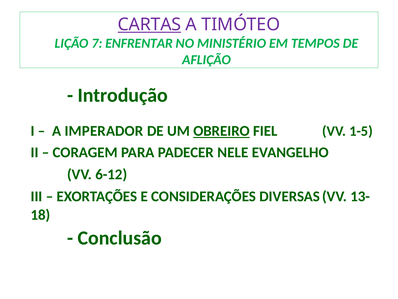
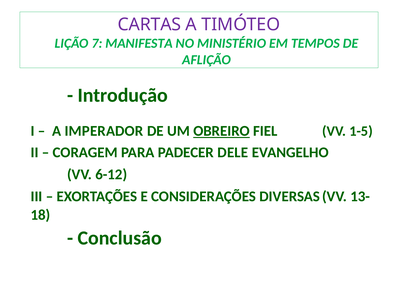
CARTAS underline: present -> none (149, 25)
ENFRENTAR: ENFRENTAR -> MANIFESTA (139, 43)
NELE: NELE -> DELE (233, 152)
